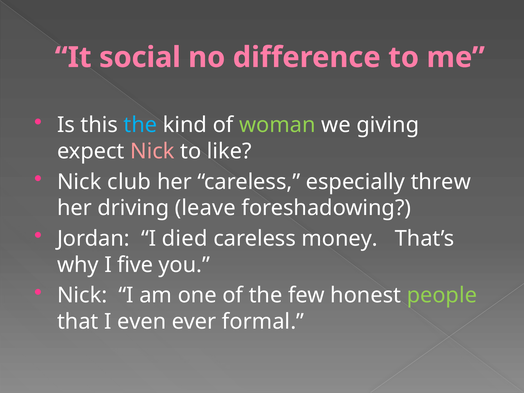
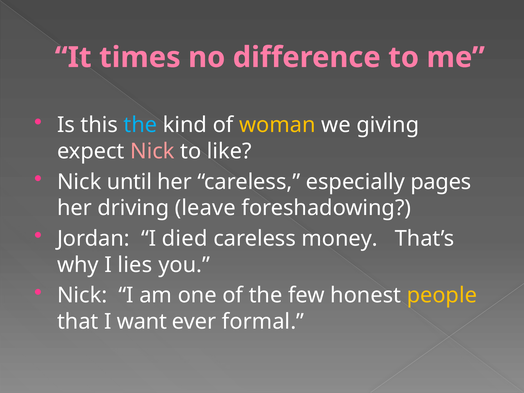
social: social -> times (140, 57)
woman colour: light green -> yellow (277, 125)
club: club -> until (129, 182)
threw: threw -> pages (441, 182)
five: five -> lies (135, 265)
people colour: light green -> yellow (442, 295)
even: even -> want (142, 322)
